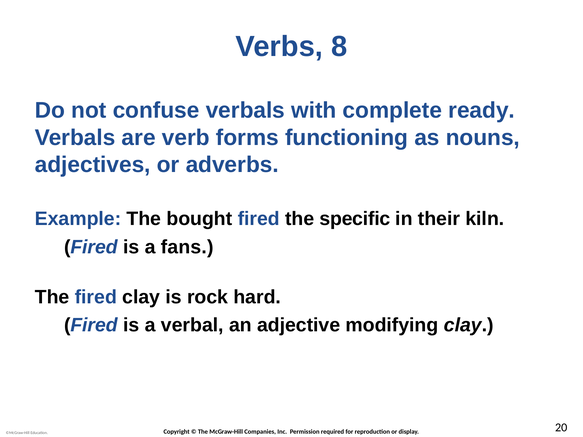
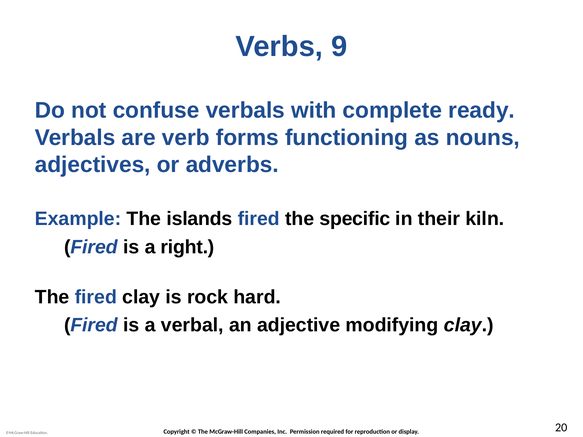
8: 8 -> 9 (339, 47)
bought: bought -> islands (199, 219)
fans: fans -> right (188, 247)
